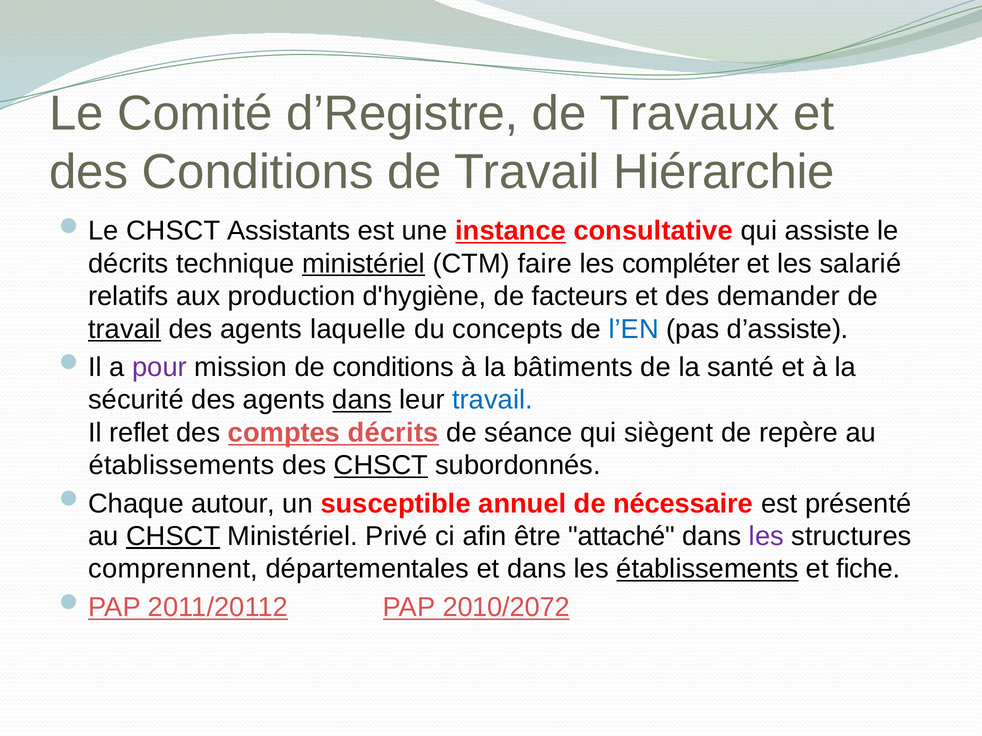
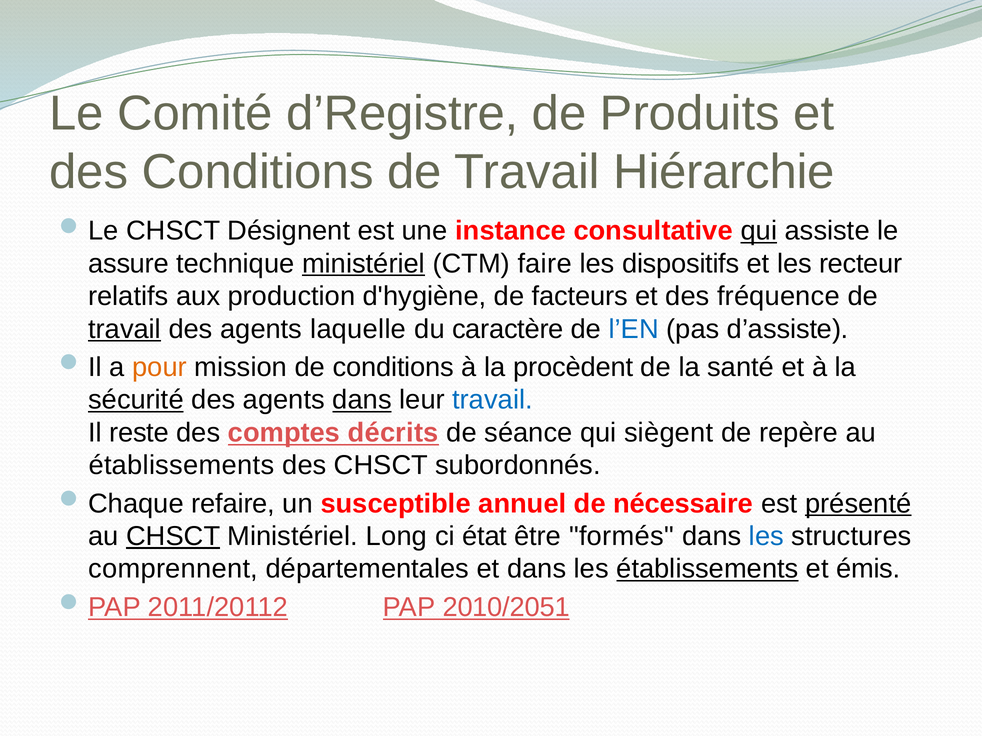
Travaux: Travaux -> Produits (690, 113)
Assistants: Assistants -> Désignent (289, 231)
instance underline: present -> none (511, 231)
qui underline: none -> present (759, 231)
décrits: décrits -> assure (129, 264)
compléter: compléter -> dispositifs (681, 264)
salarié: salarié -> recteur (861, 264)
demander: demander -> fréquence (778, 296)
concepts: concepts -> caractère (508, 329)
pour colour: purple -> orange (159, 367)
bâtiments: bâtiments -> procèdent (573, 367)
sécurité underline: none -> present (136, 400)
reflet: reflet -> reste (139, 433)
CHSCT underline: present -> none (381, 466)
autour: autour -> refaire (233, 504)
présenté underline: none -> present (858, 504)
Privé: Privé -> Long (396, 537)
afin: afin -> état (485, 537)
attaché: attaché -> formés (621, 537)
les colour: purple -> blue (766, 537)
fiche: fiche -> émis (868, 569)
2010/2072: 2010/2072 -> 2010/2051 (506, 608)
